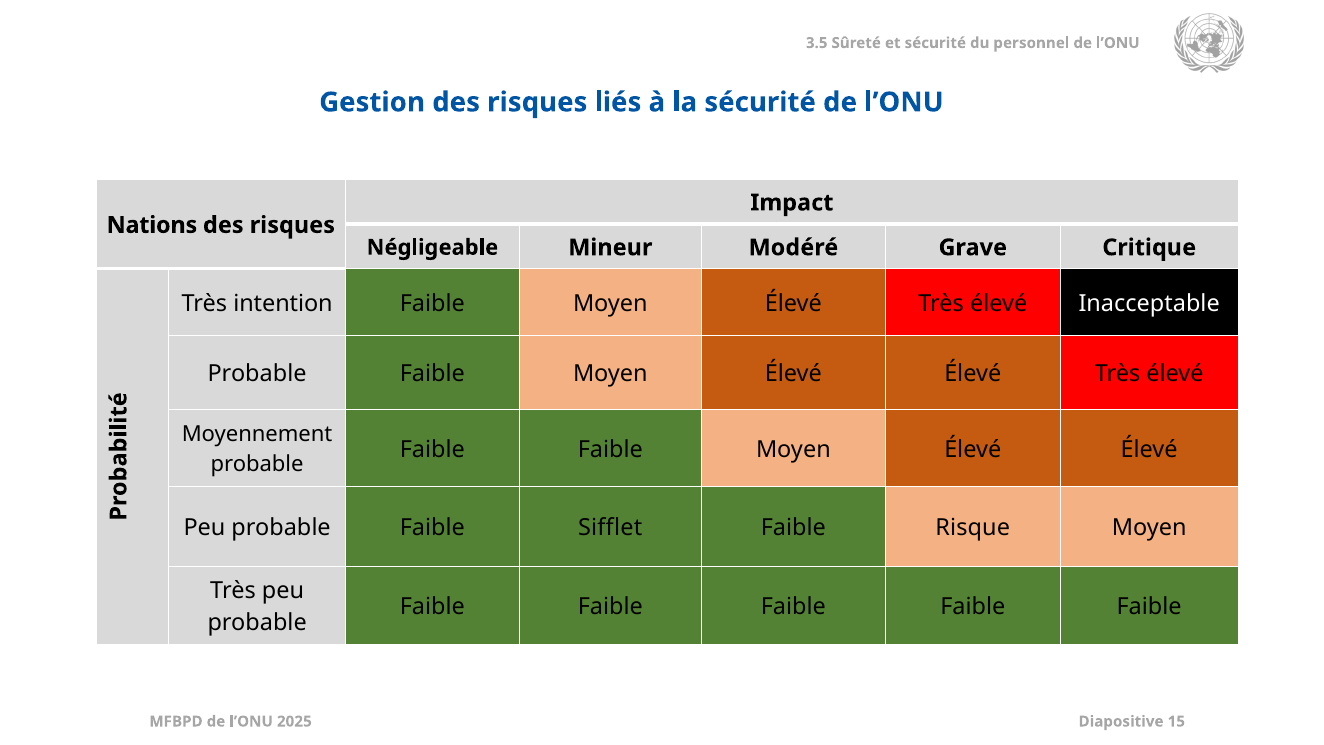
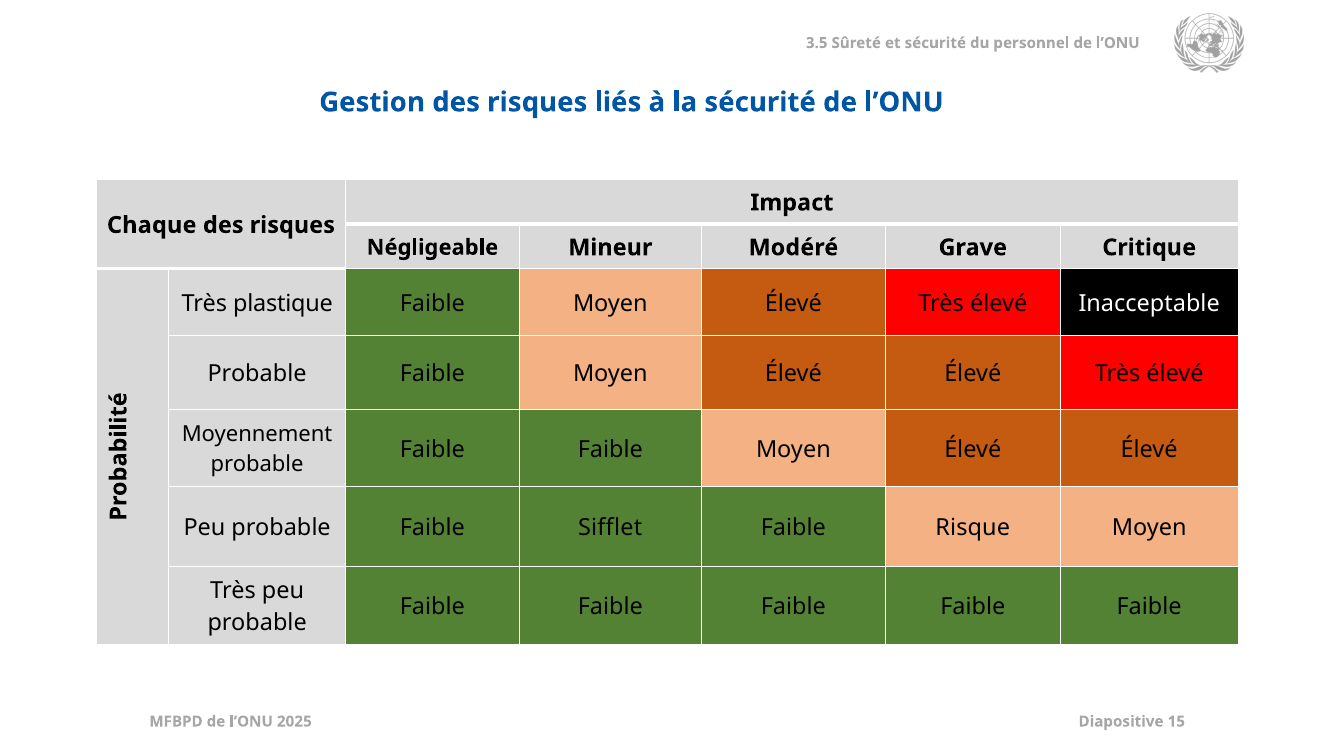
Nations: Nations -> Chaque (152, 225)
intention: intention -> plastique (283, 303)
